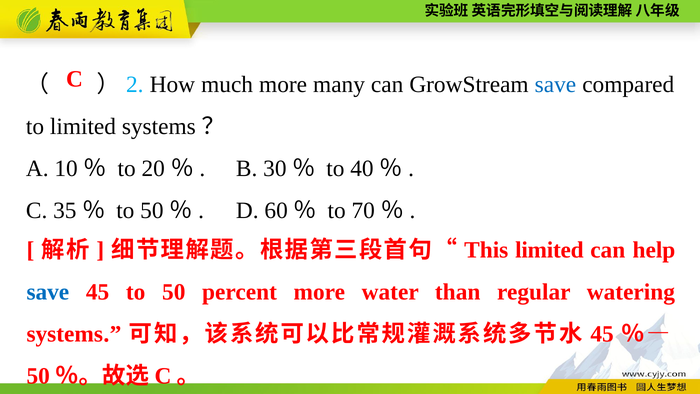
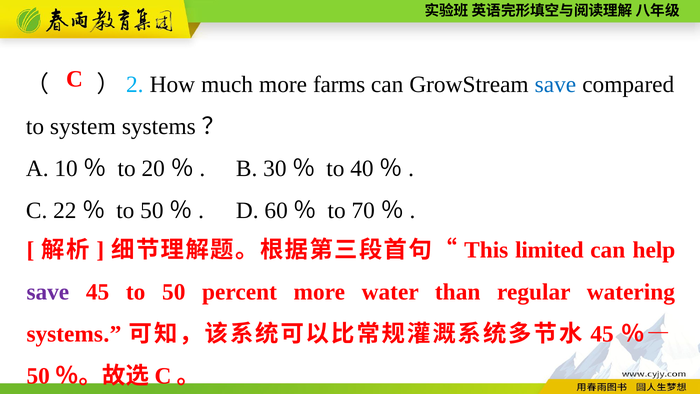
many: many -> farms (339, 84)
to limited: limited -> system (83, 126)
35: 35 -> 22 (65, 210)
save colour: blue -> purple (48, 292)
